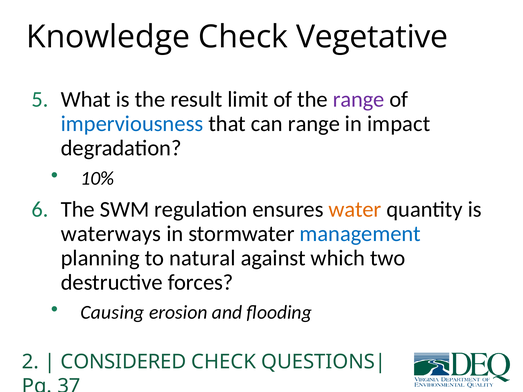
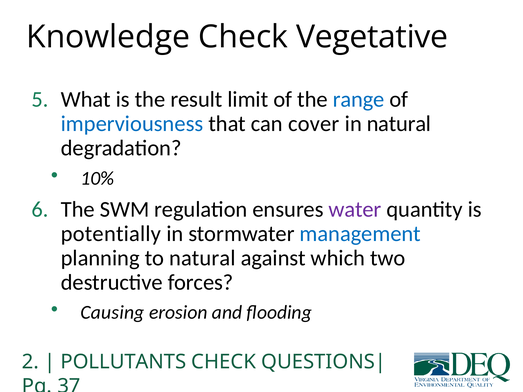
range colour: purple -> blue (359, 100)
can range: range -> cover (314, 124)
in impact: impact -> natural (399, 124)
water colour: orange -> purple (355, 209)
waterways: waterways -> potentially (111, 234)
CONSIDERED: CONSIDERED -> POLLUTANTS (123, 362)
